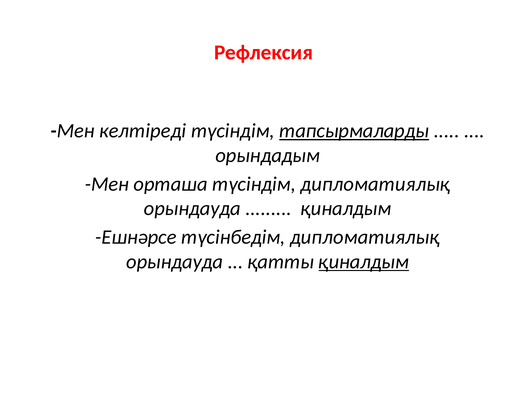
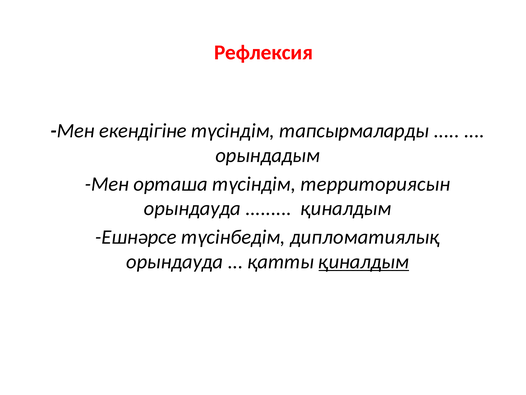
келтіреді: келтіреді -> екендігіне (143, 131)
тапсырмаларды underline: present -> none (354, 131)
түсіндім дипломатиялық: дипломатиялық -> территориясын (375, 184)
